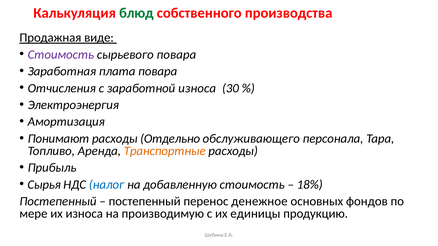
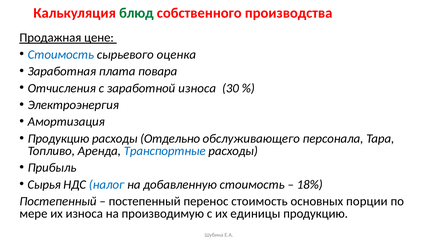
виде: виде -> цене (99, 38)
Стоимость colour: purple -> blue (61, 55)
сырьевого повара: повара -> оценка (176, 55)
Понимают: Понимают -> Продукцию (58, 139)
Транспортные colour: orange -> blue (165, 151)
перенос денежное: денежное -> стоимость (259, 202)
фондов: фондов -> порции (367, 202)
